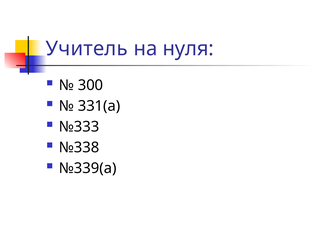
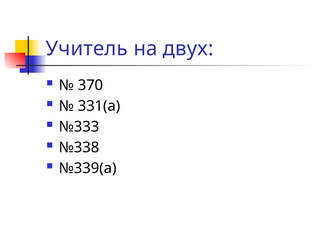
нуля: нуля -> двух (188, 49)
300: 300 -> 370 (91, 85)
